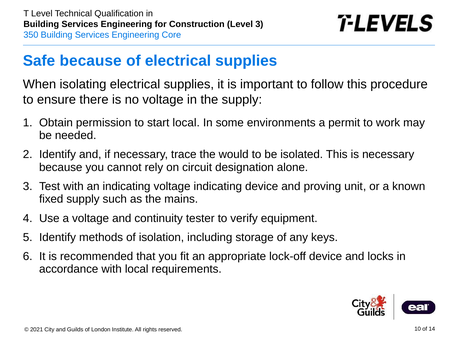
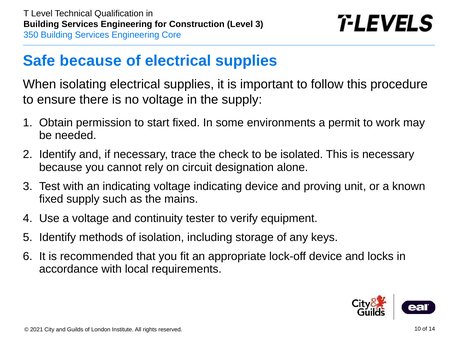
start local: local -> fixed (186, 122)
would: would -> check (234, 154)
